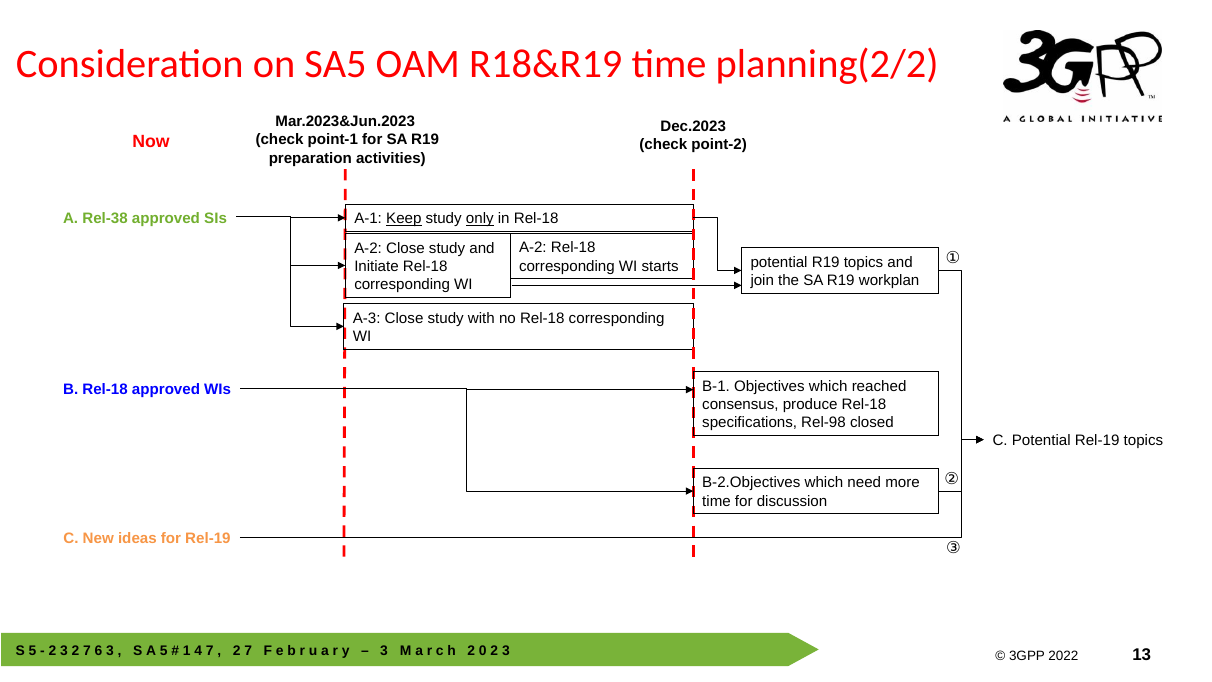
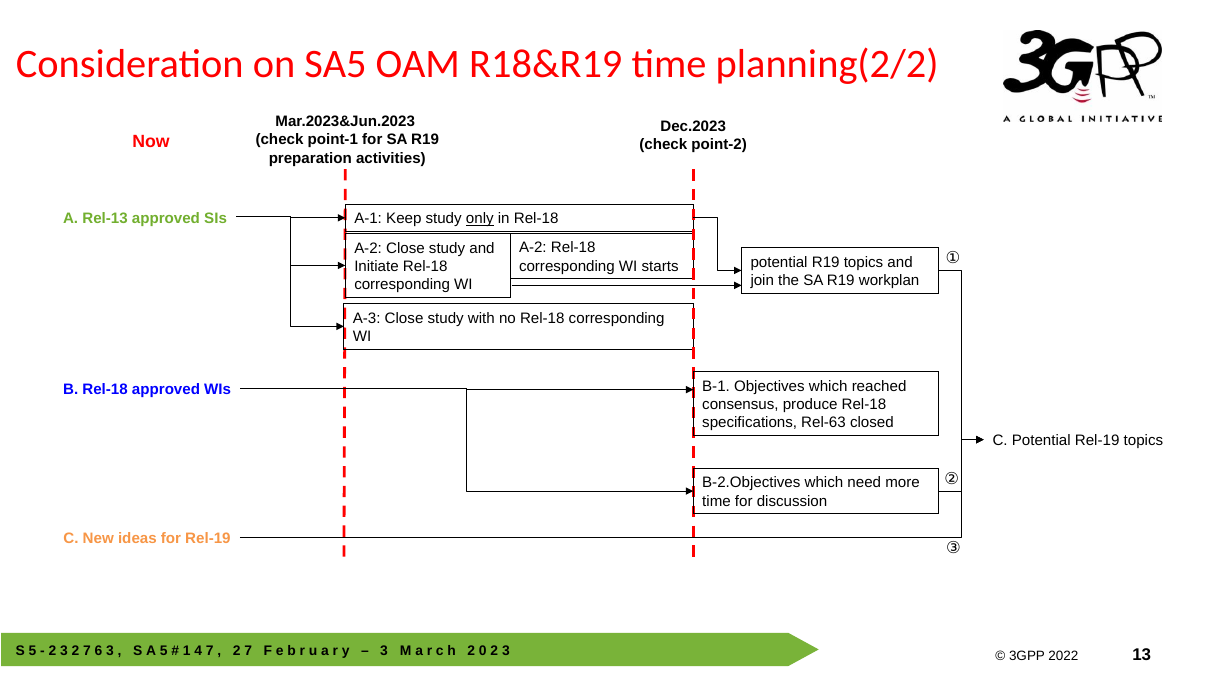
Rel-38: Rel-38 -> Rel-13 (105, 218)
Keep underline: present -> none (404, 219)
Rel-98: Rel-98 -> Rel-63 (824, 423)
